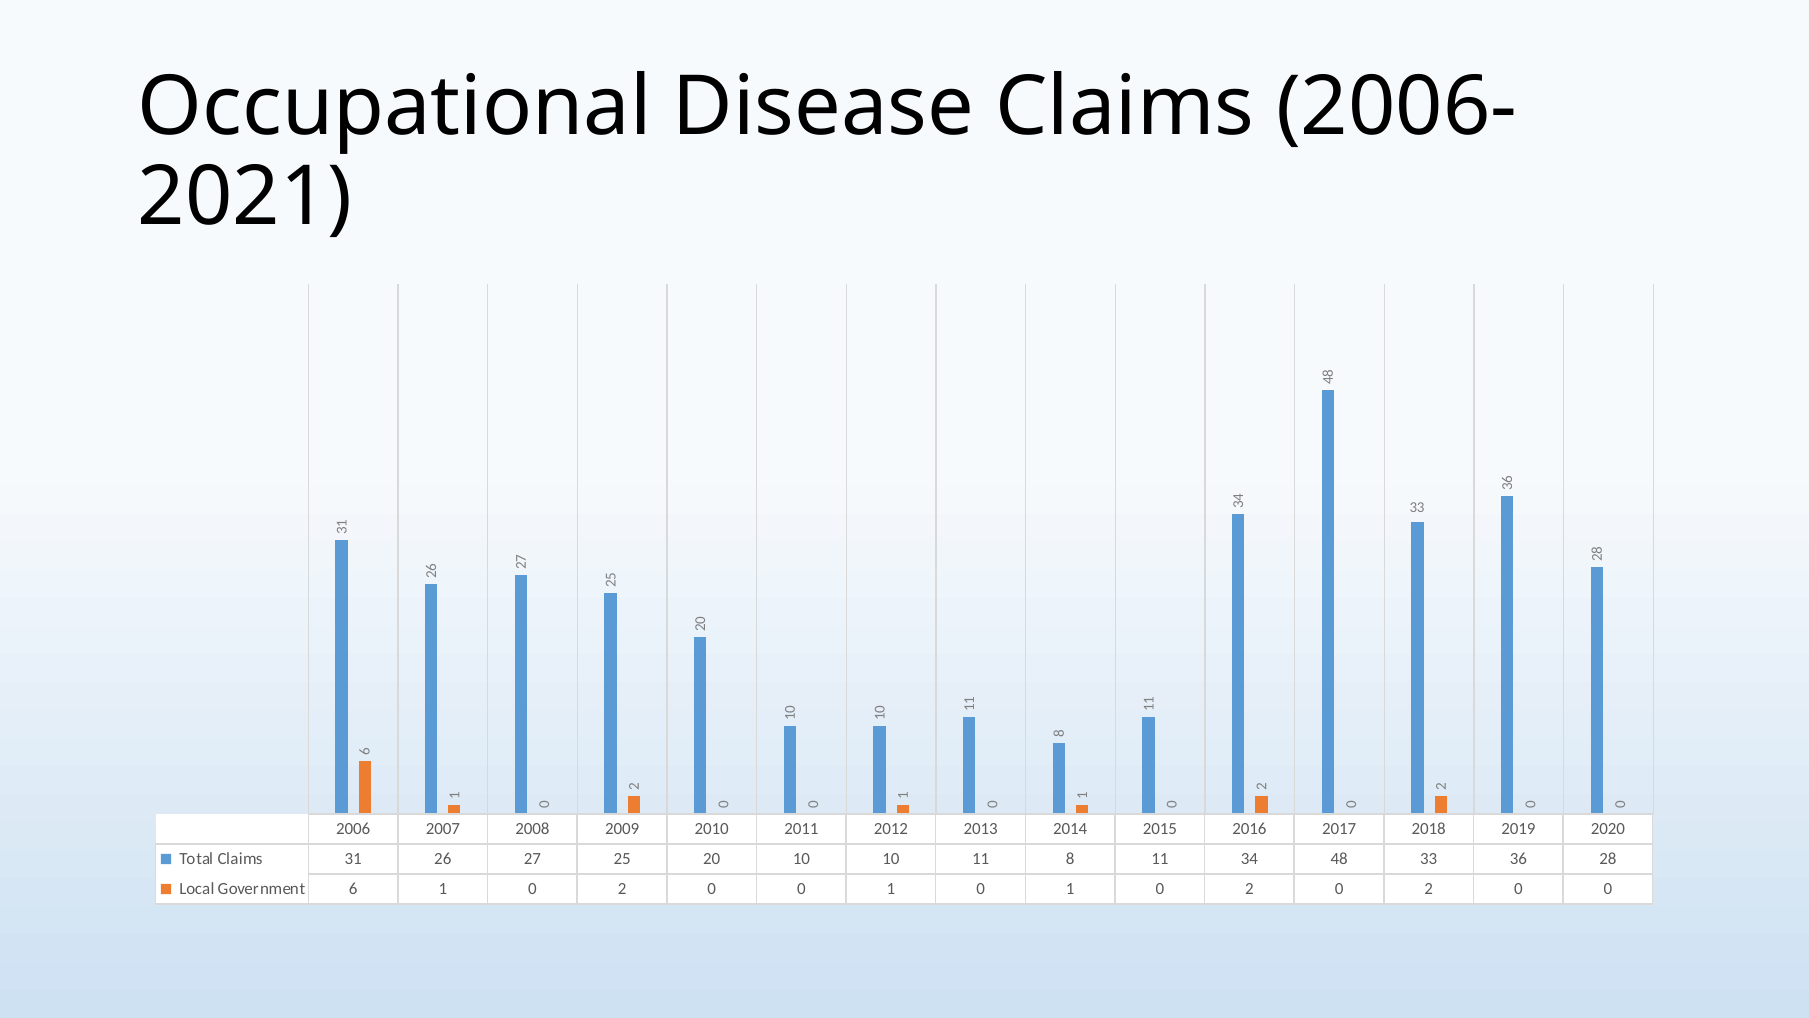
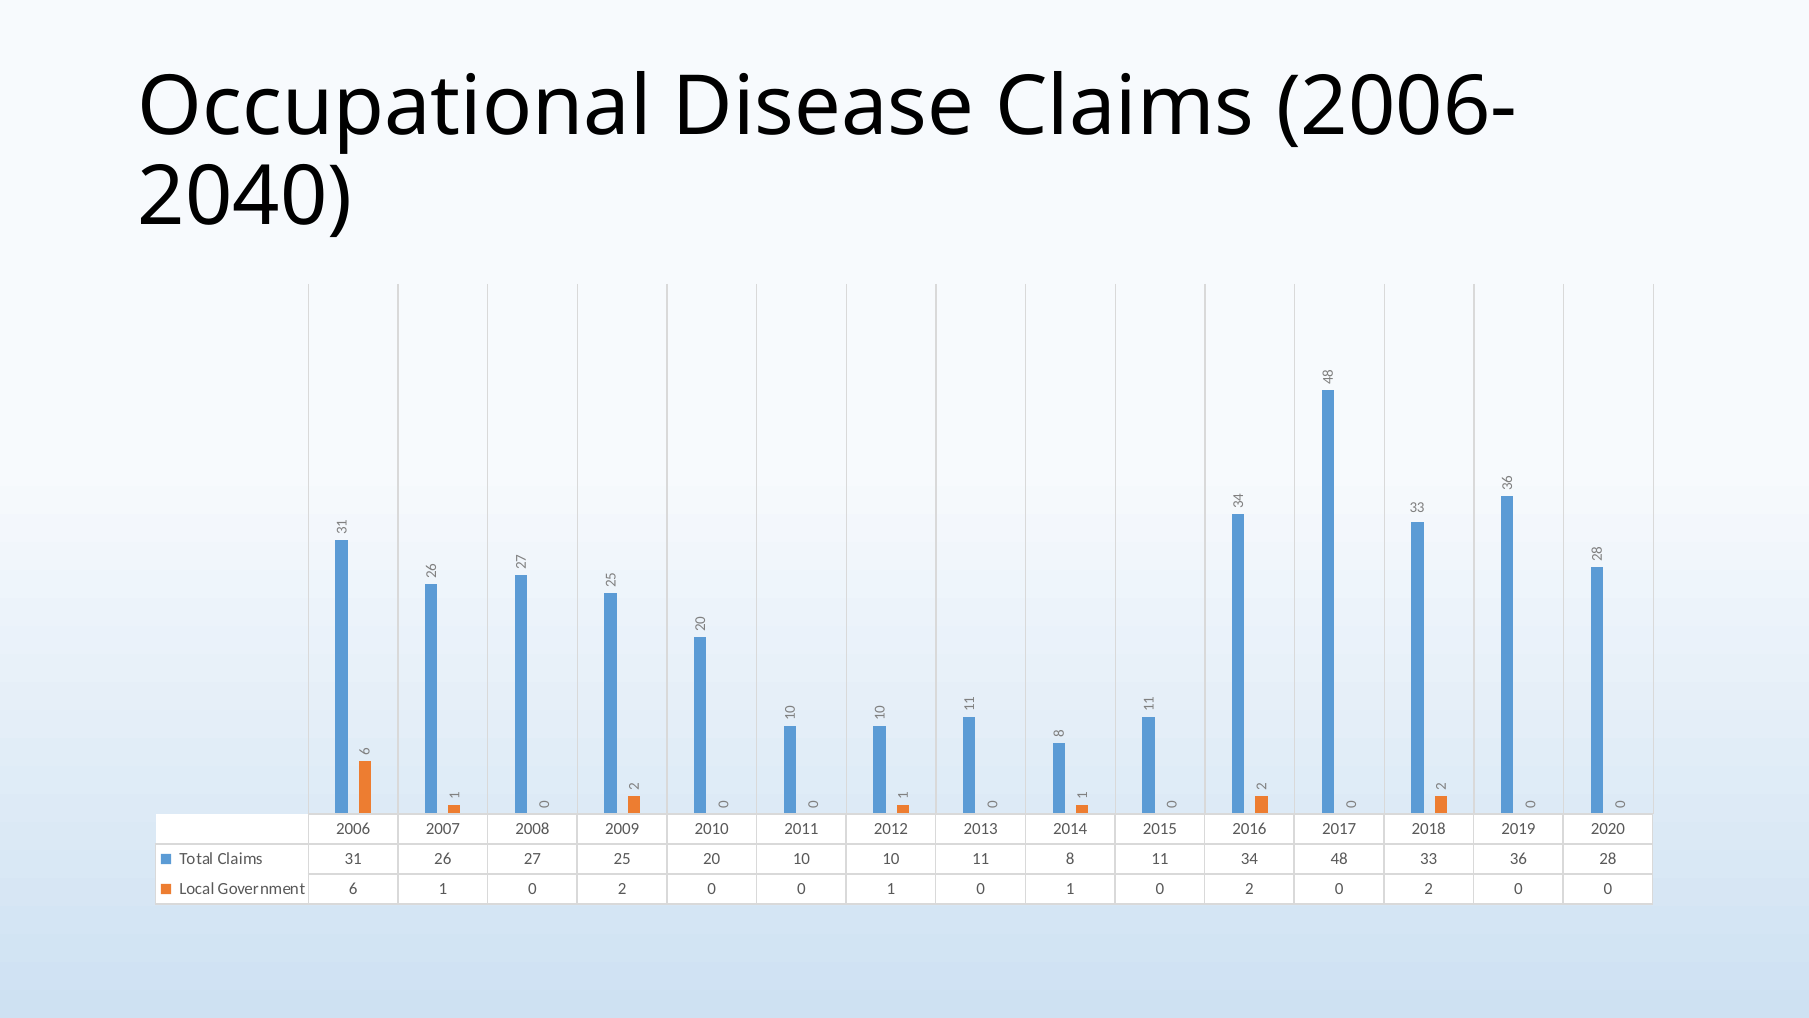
2021: 2021 -> 2040 (245, 197)
